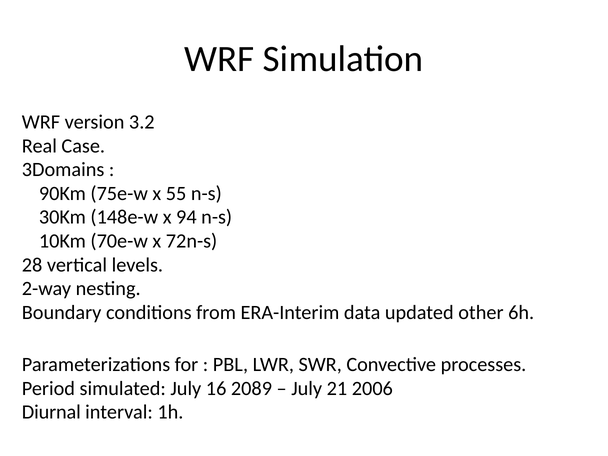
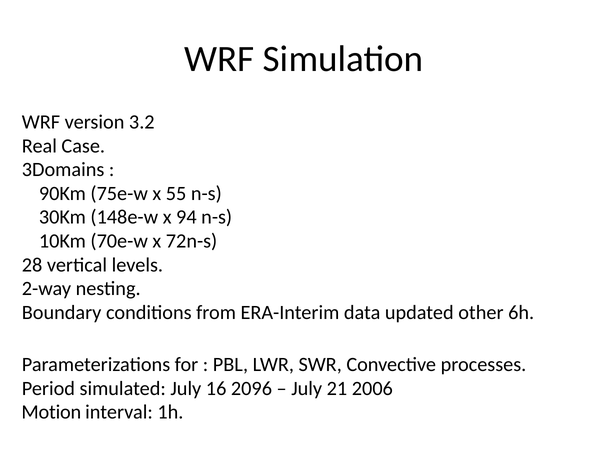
2089: 2089 -> 2096 (251, 389)
Diurnal: Diurnal -> Motion (51, 412)
